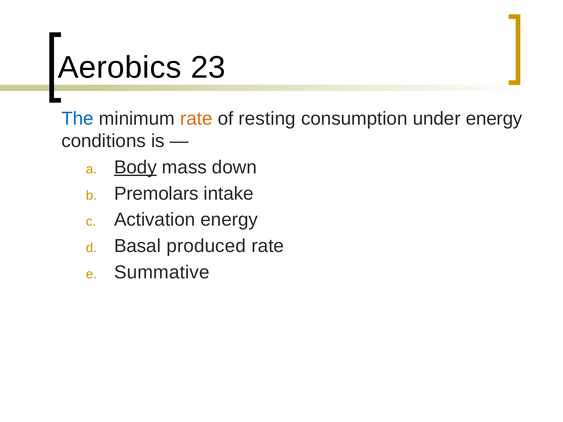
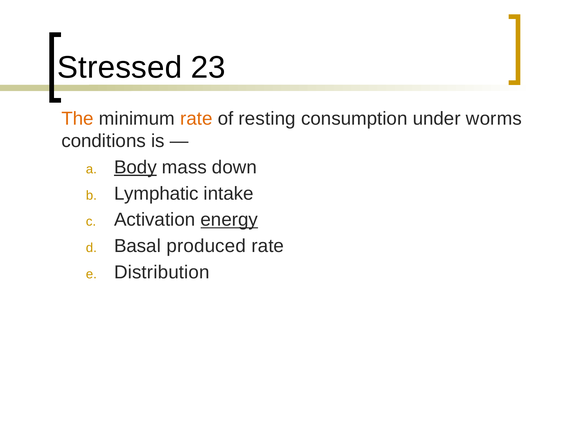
Aerobics: Aerobics -> Stressed (120, 68)
The colour: blue -> orange (78, 119)
under energy: energy -> worms (494, 119)
Premolars: Premolars -> Lymphatic (156, 194)
energy underline: none -> present (229, 220)
Summative: Summative -> Distribution (162, 272)
